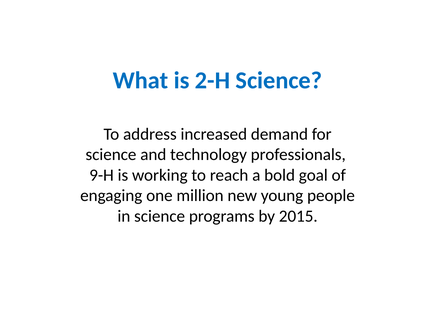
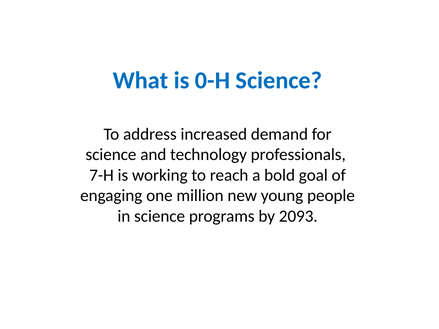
2-H: 2-H -> 0-H (212, 81)
9-H: 9-H -> 7-H (102, 175)
2015: 2015 -> 2093 (298, 216)
